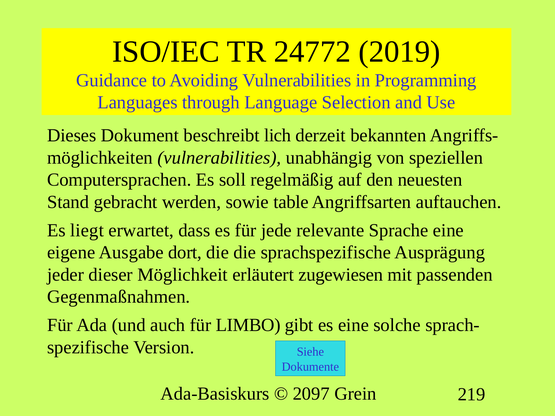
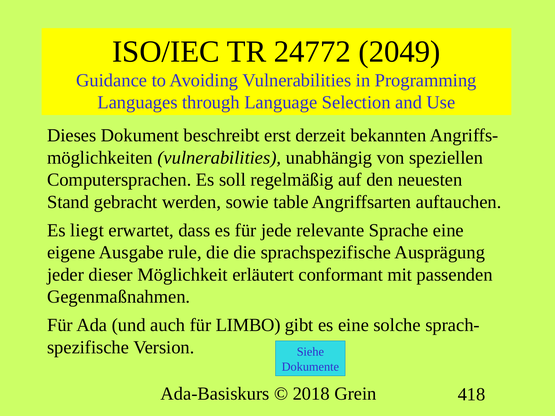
2019: 2019 -> 2049 (400, 52)
lich: lich -> erst (278, 135)
dort: dort -> rule (185, 253)
zugewiesen: zugewiesen -> conformant (341, 275)
2097: 2097 -> 2018 (311, 394)
219: 219 -> 418 (472, 394)
